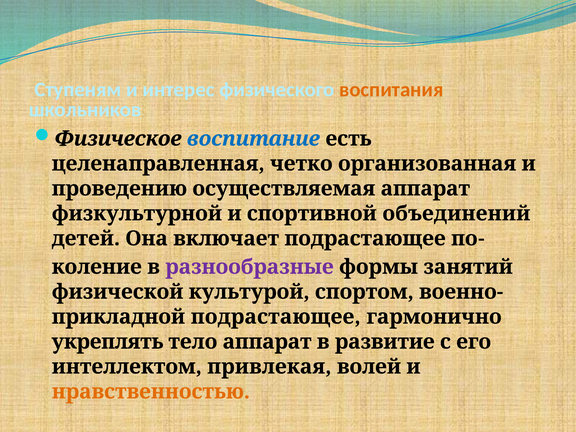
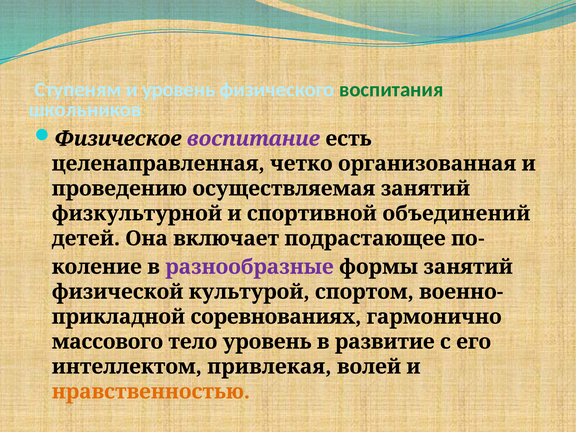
и интерес: интерес -> уровень (179, 90)
воспитания colour: orange -> green (391, 90)
воспитание colour: blue -> purple (253, 139)
осуществляемая аппарат: аппарат -> занятий (425, 189)
подрастающее: подрастающее -> соревнованиях (276, 317)
укреплять: укреплять -> массового (107, 342)
тело аппарат: аппарат -> уровень (267, 342)
